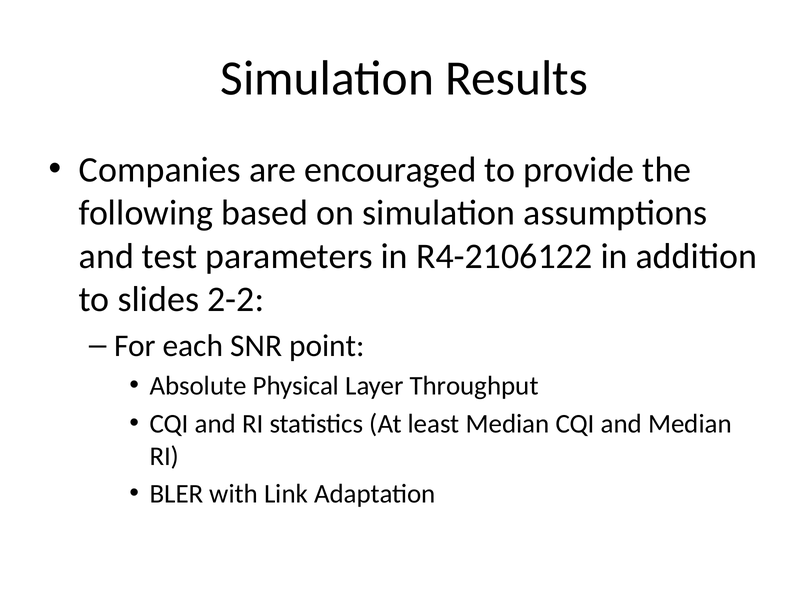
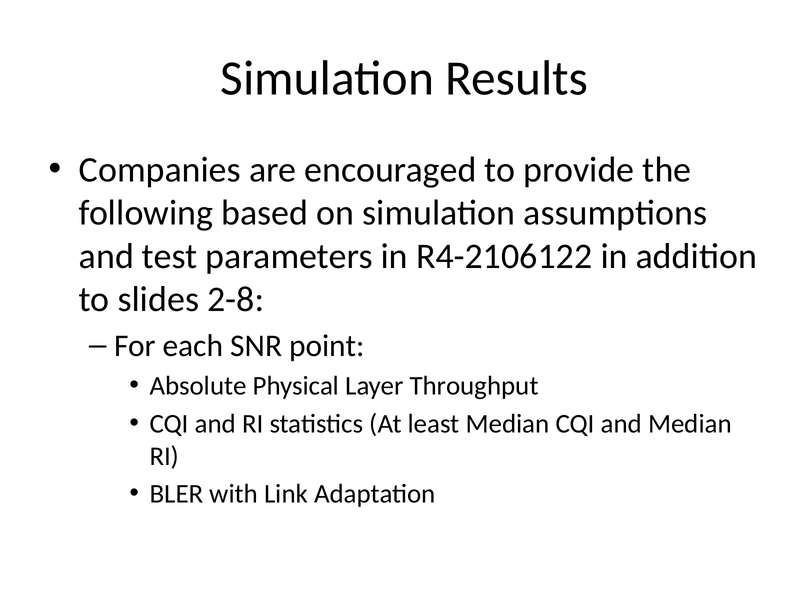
2-2: 2-2 -> 2-8 (236, 299)
